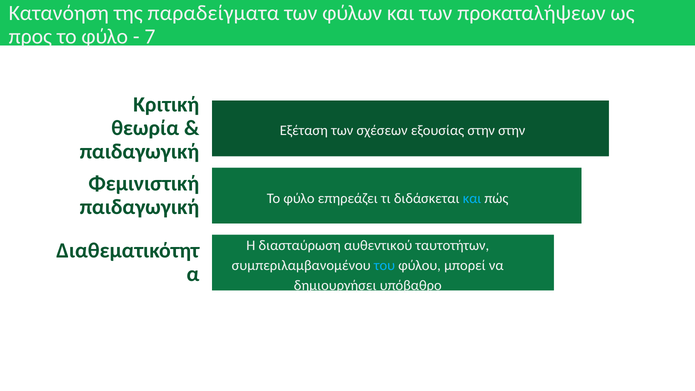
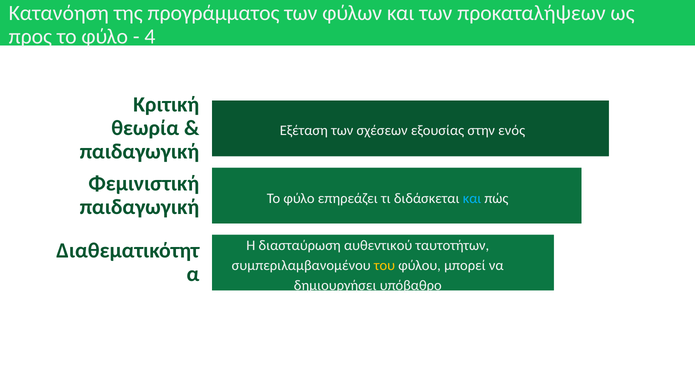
παραδείγματα: παραδείγματα -> προγράμματος (214, 13)
7: 7 -> 4 (150, 37)
στην στην: στην -> ενός (512, 130)
του colour: light blue -> yellow (385, 265)
